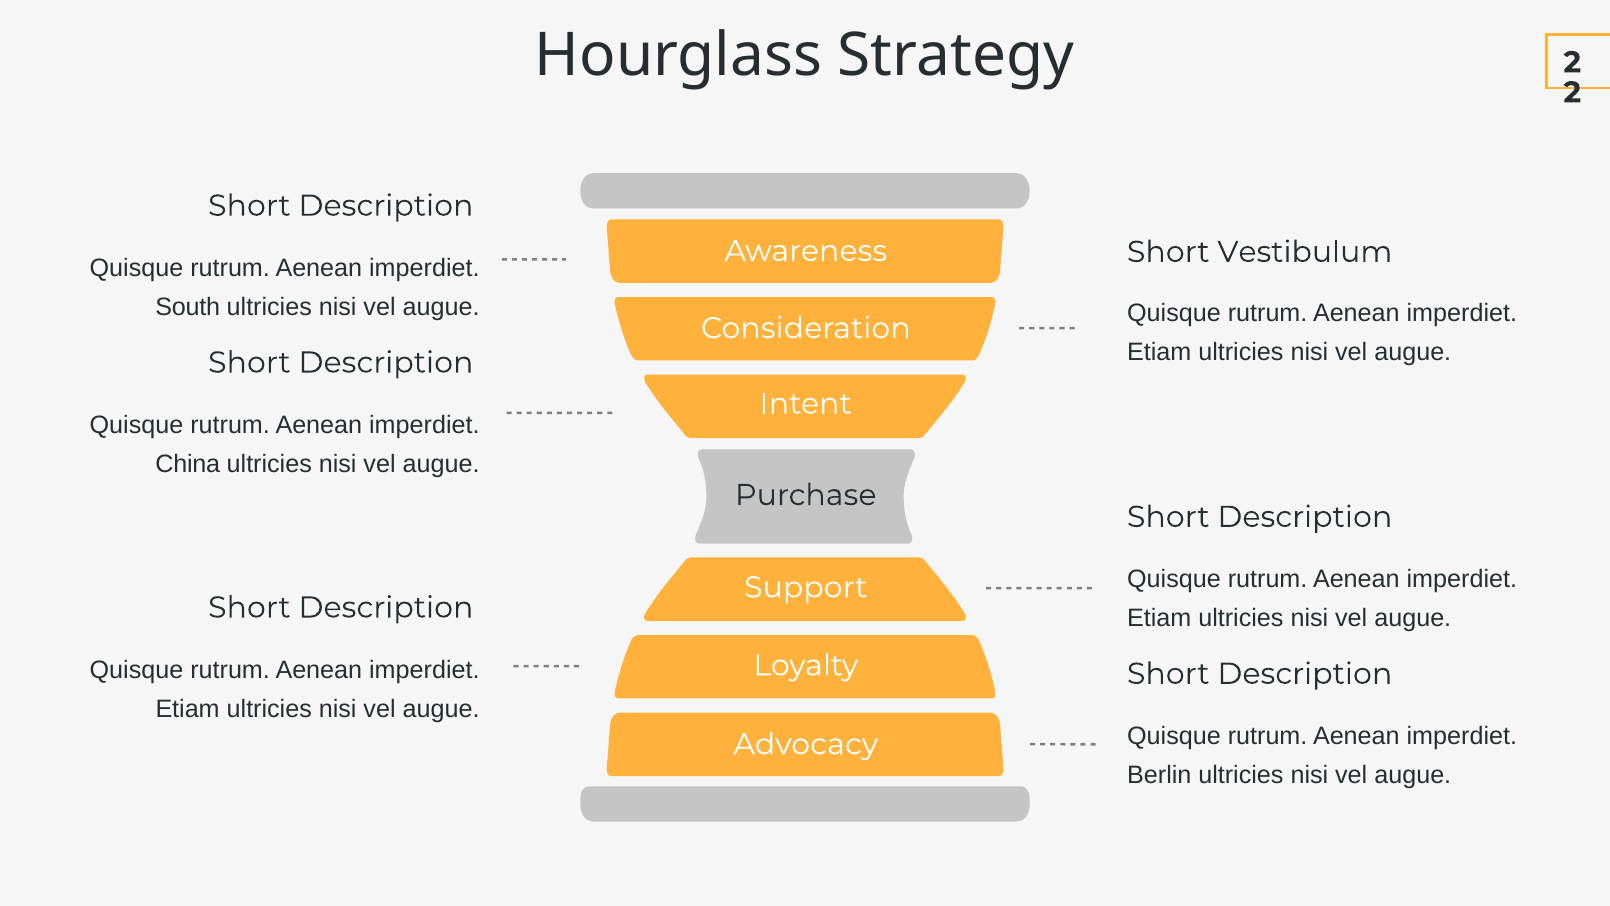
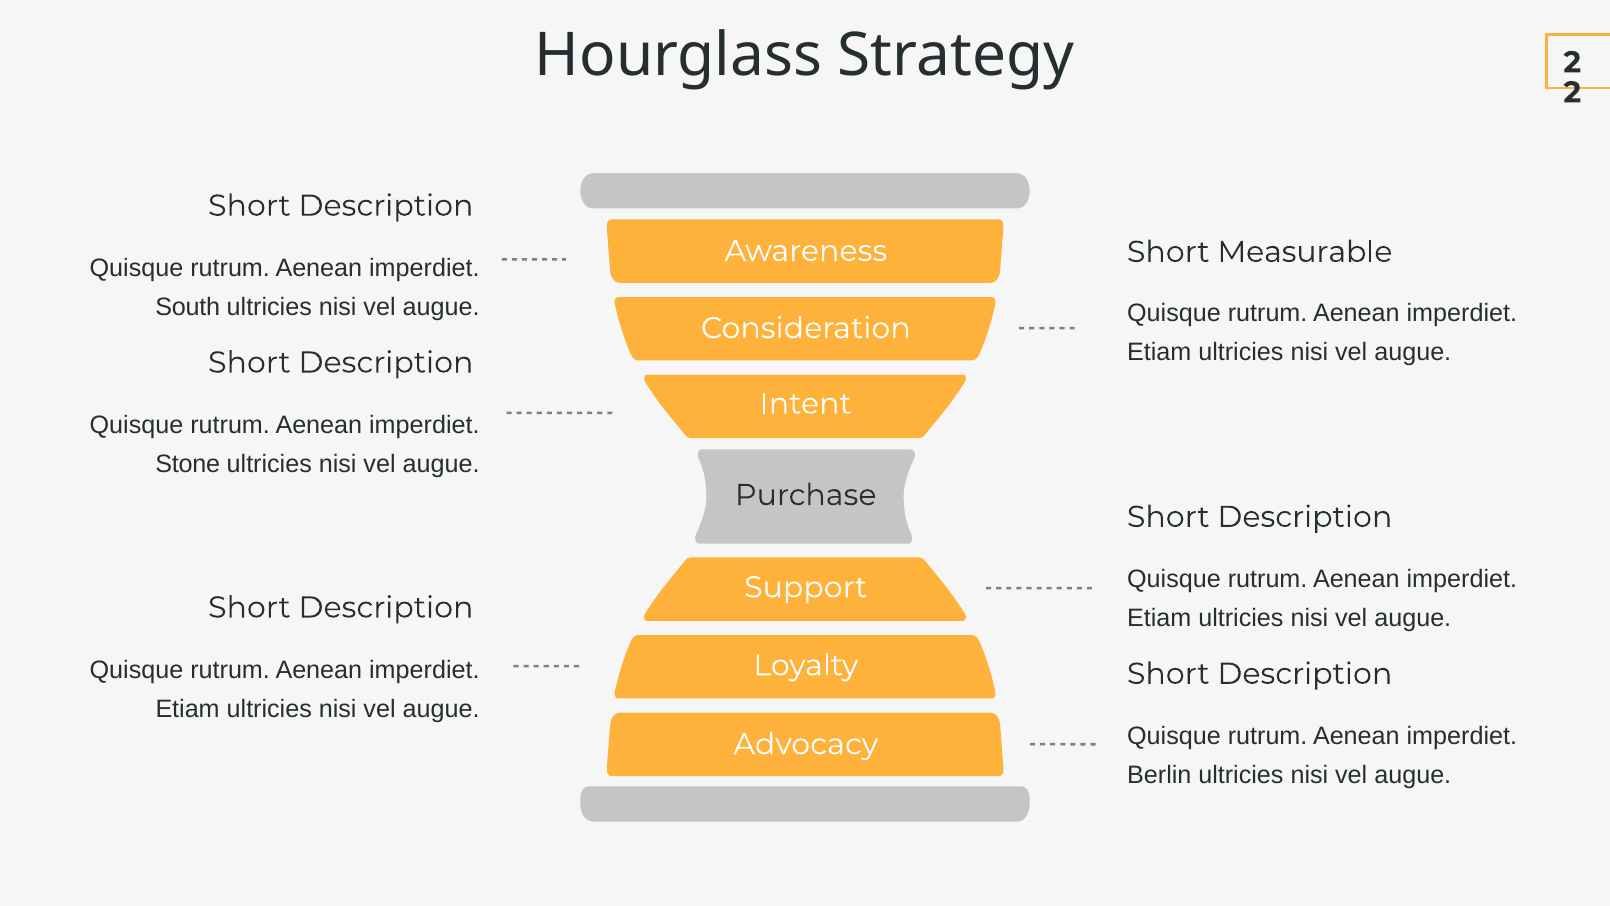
Vestibulum: Vestibulum -> Measurable (1305, 252)
China: China -> Stone (188, 464)
